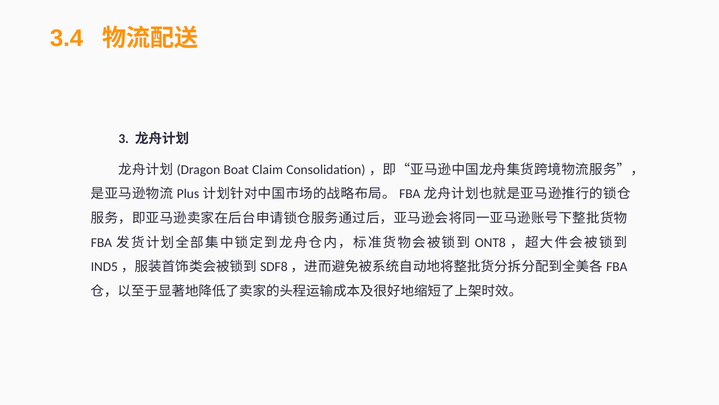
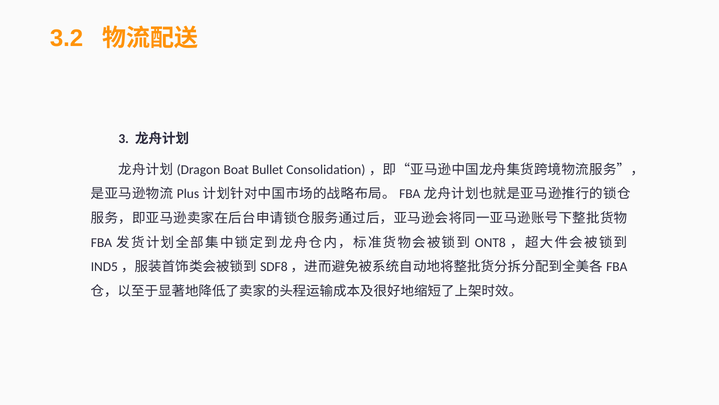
3.4: 3.4 -> 3.2 (67, 38)
Claim: Claim -> Bullet (268, 169)
